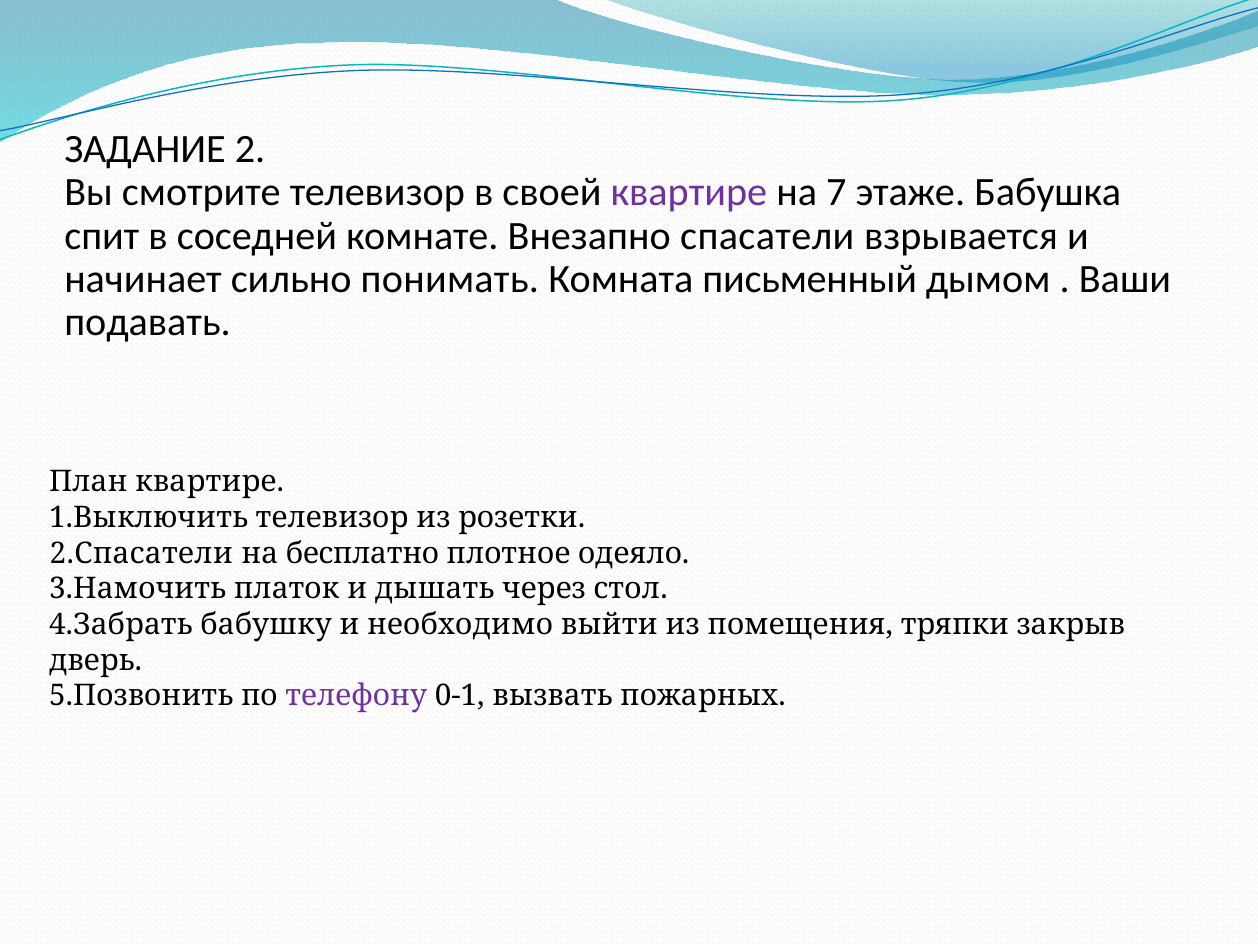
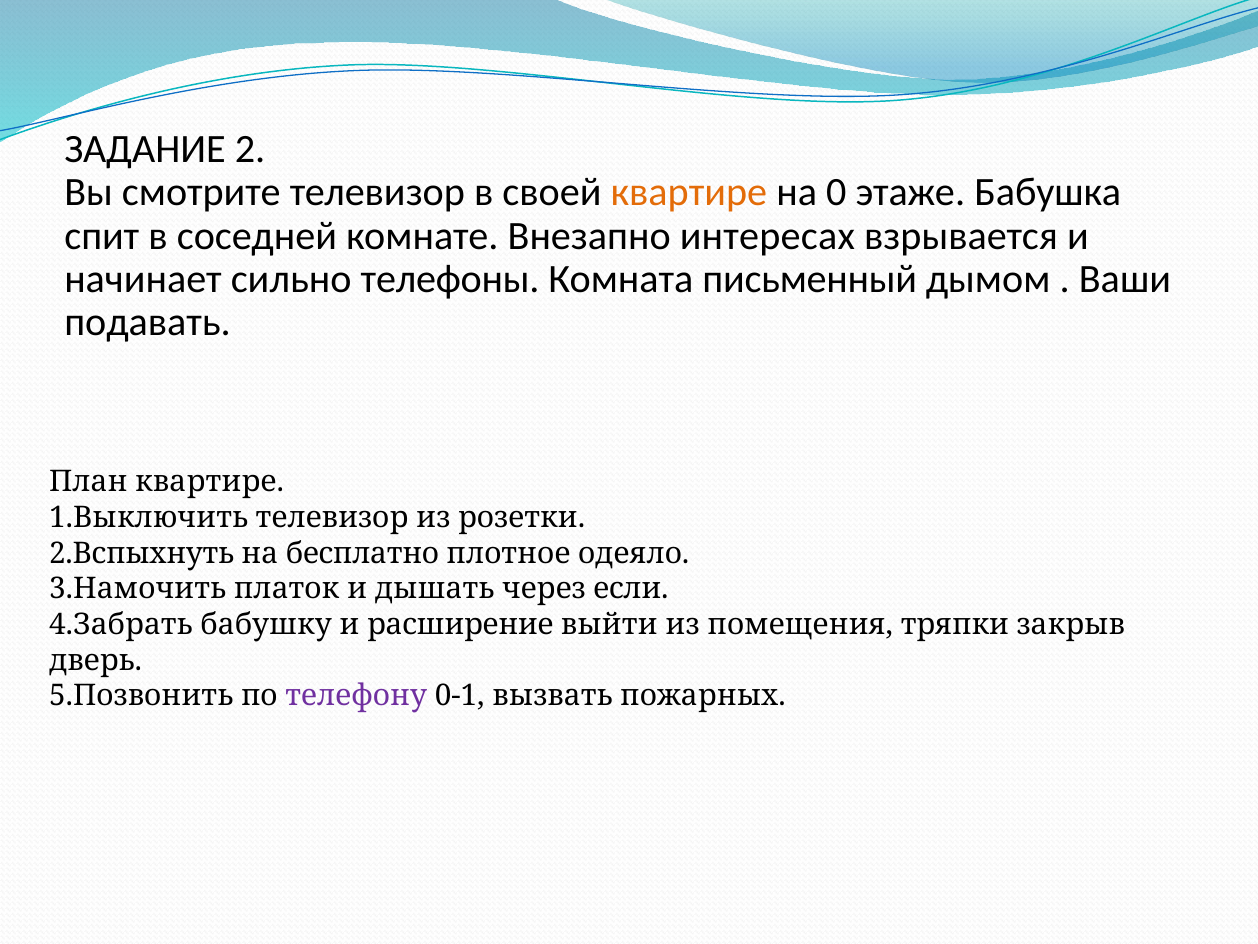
квартире colour: purple -> orange (689, 192)
7: 7 -> 0 (836, 192)
спасатели: спасатели -> интересах (767, 236)
понимать: понимать -> телефоны (450, 279)
2.Спасатели: 2.Спасатели -> 2.Вспыхнуть (142, 553)
стол: стол -> если (631, 589)
необходимо: необходимо -> расширение (460, 624)
